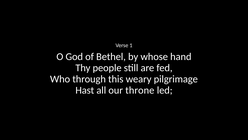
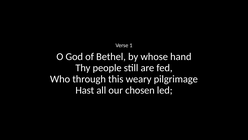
throne: throne -> chosen (140, 90)
